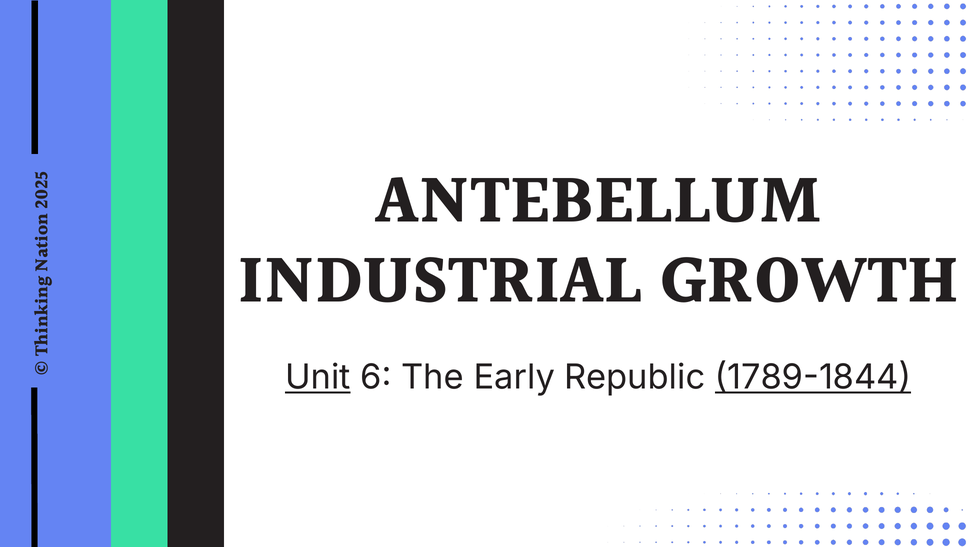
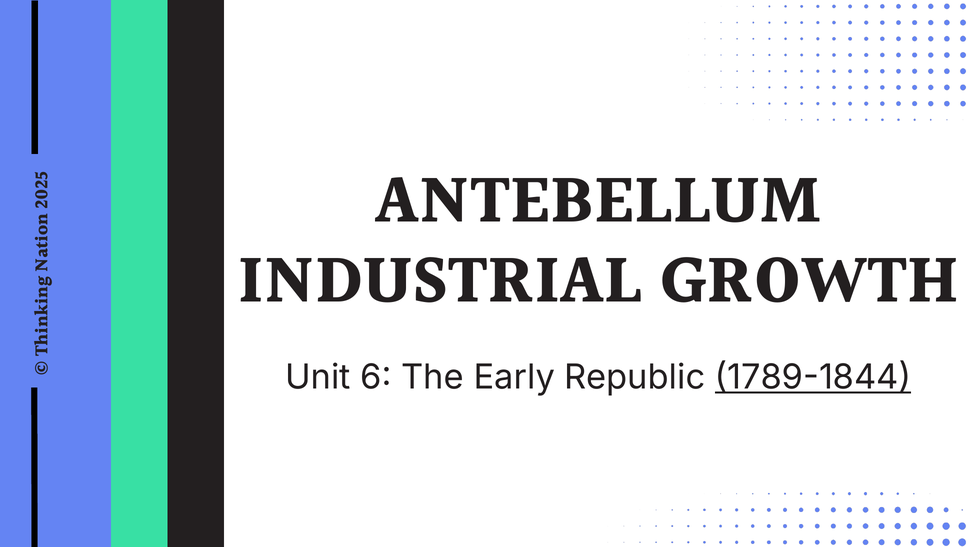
Unit underline: present -> none (318, 378)
